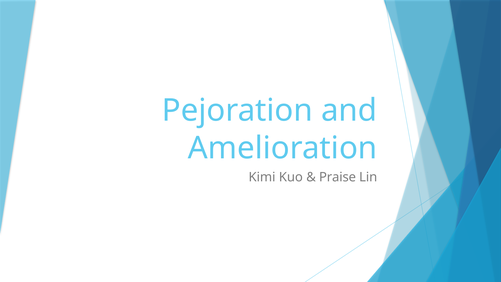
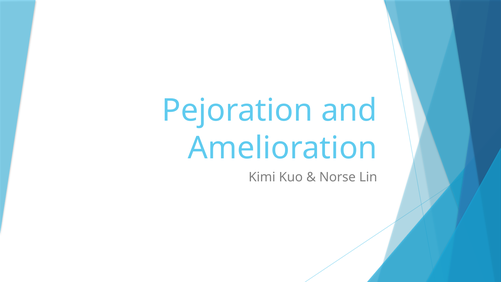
Praise: Praise -> Norse (337, 177)
